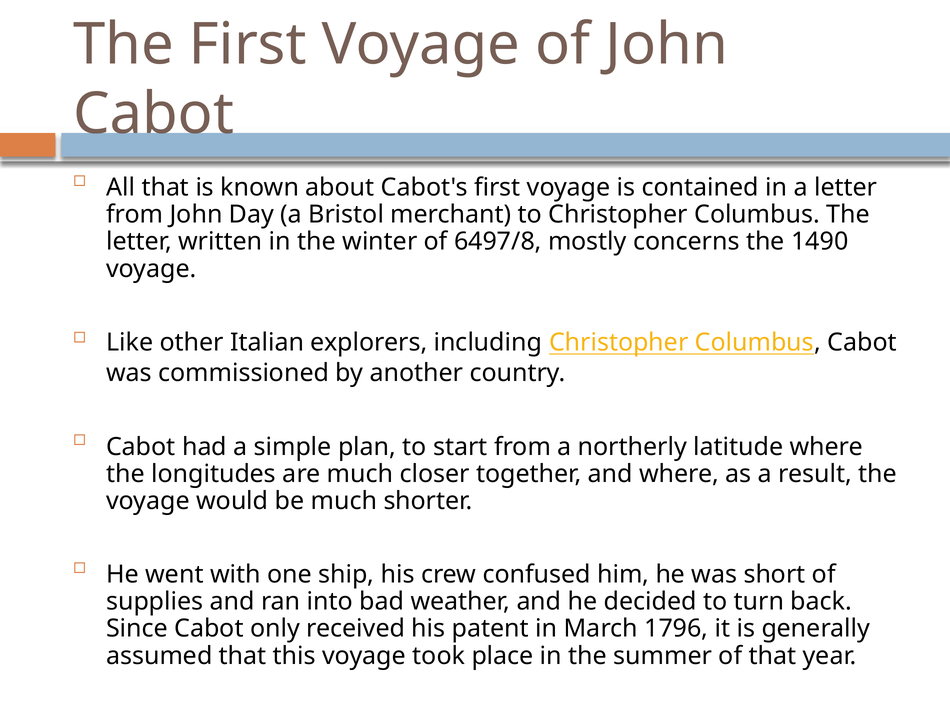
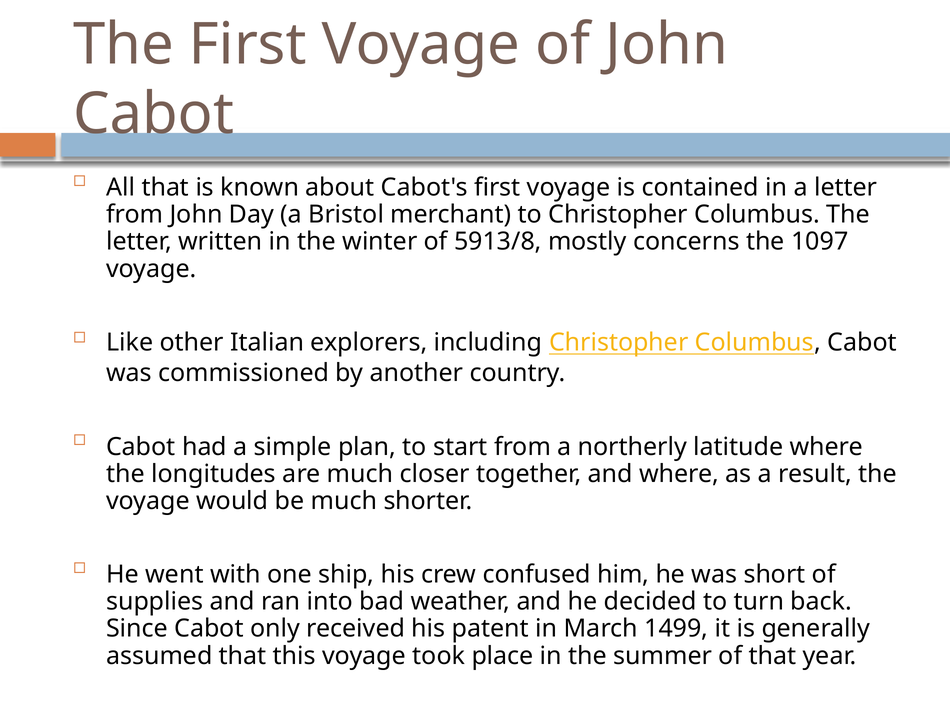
6497/8: 6497/8 -> 5913/8 (498, 242)
1490: 1490 -> 1097 (820, 242)
1796: 1796 -> 1499 (676, 629)
